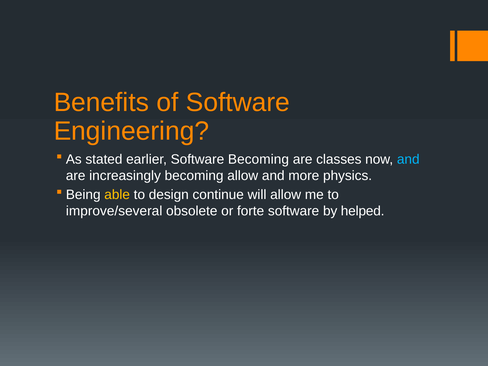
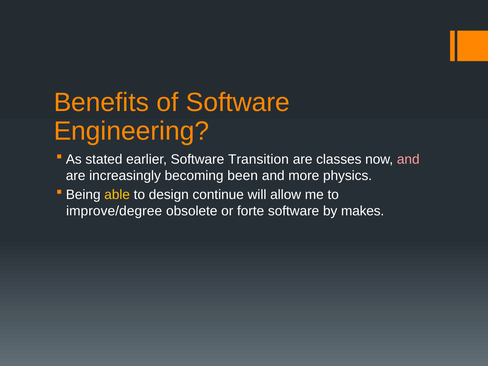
Software Becoming: Becoming -> Transition (258, 159)
and colour: light blue -> pink (408, 159)
becoming allow: allow -> been (243, 176)
improve/several: improve/several -> improve/degree (114, 211)
helped: helped -> makes (363, 211)
